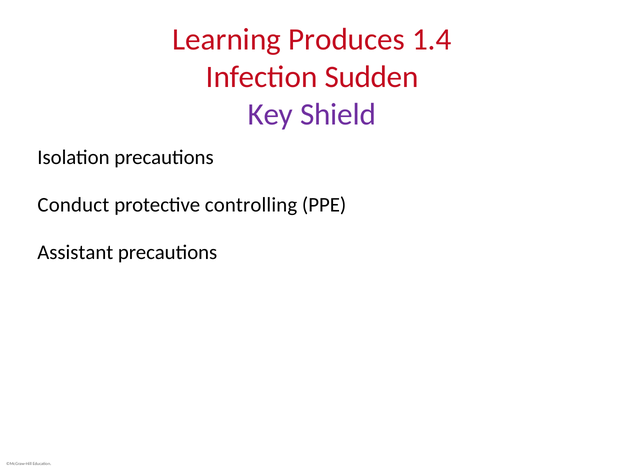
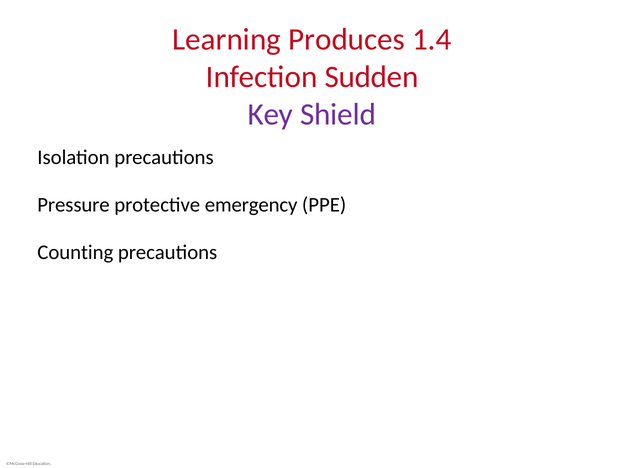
Conduct: Conduct -> Pressure (74, 205)
controlling: controlling -> emergency (251, 205)
Assistant: Assistant -> Counting (75, 252)
